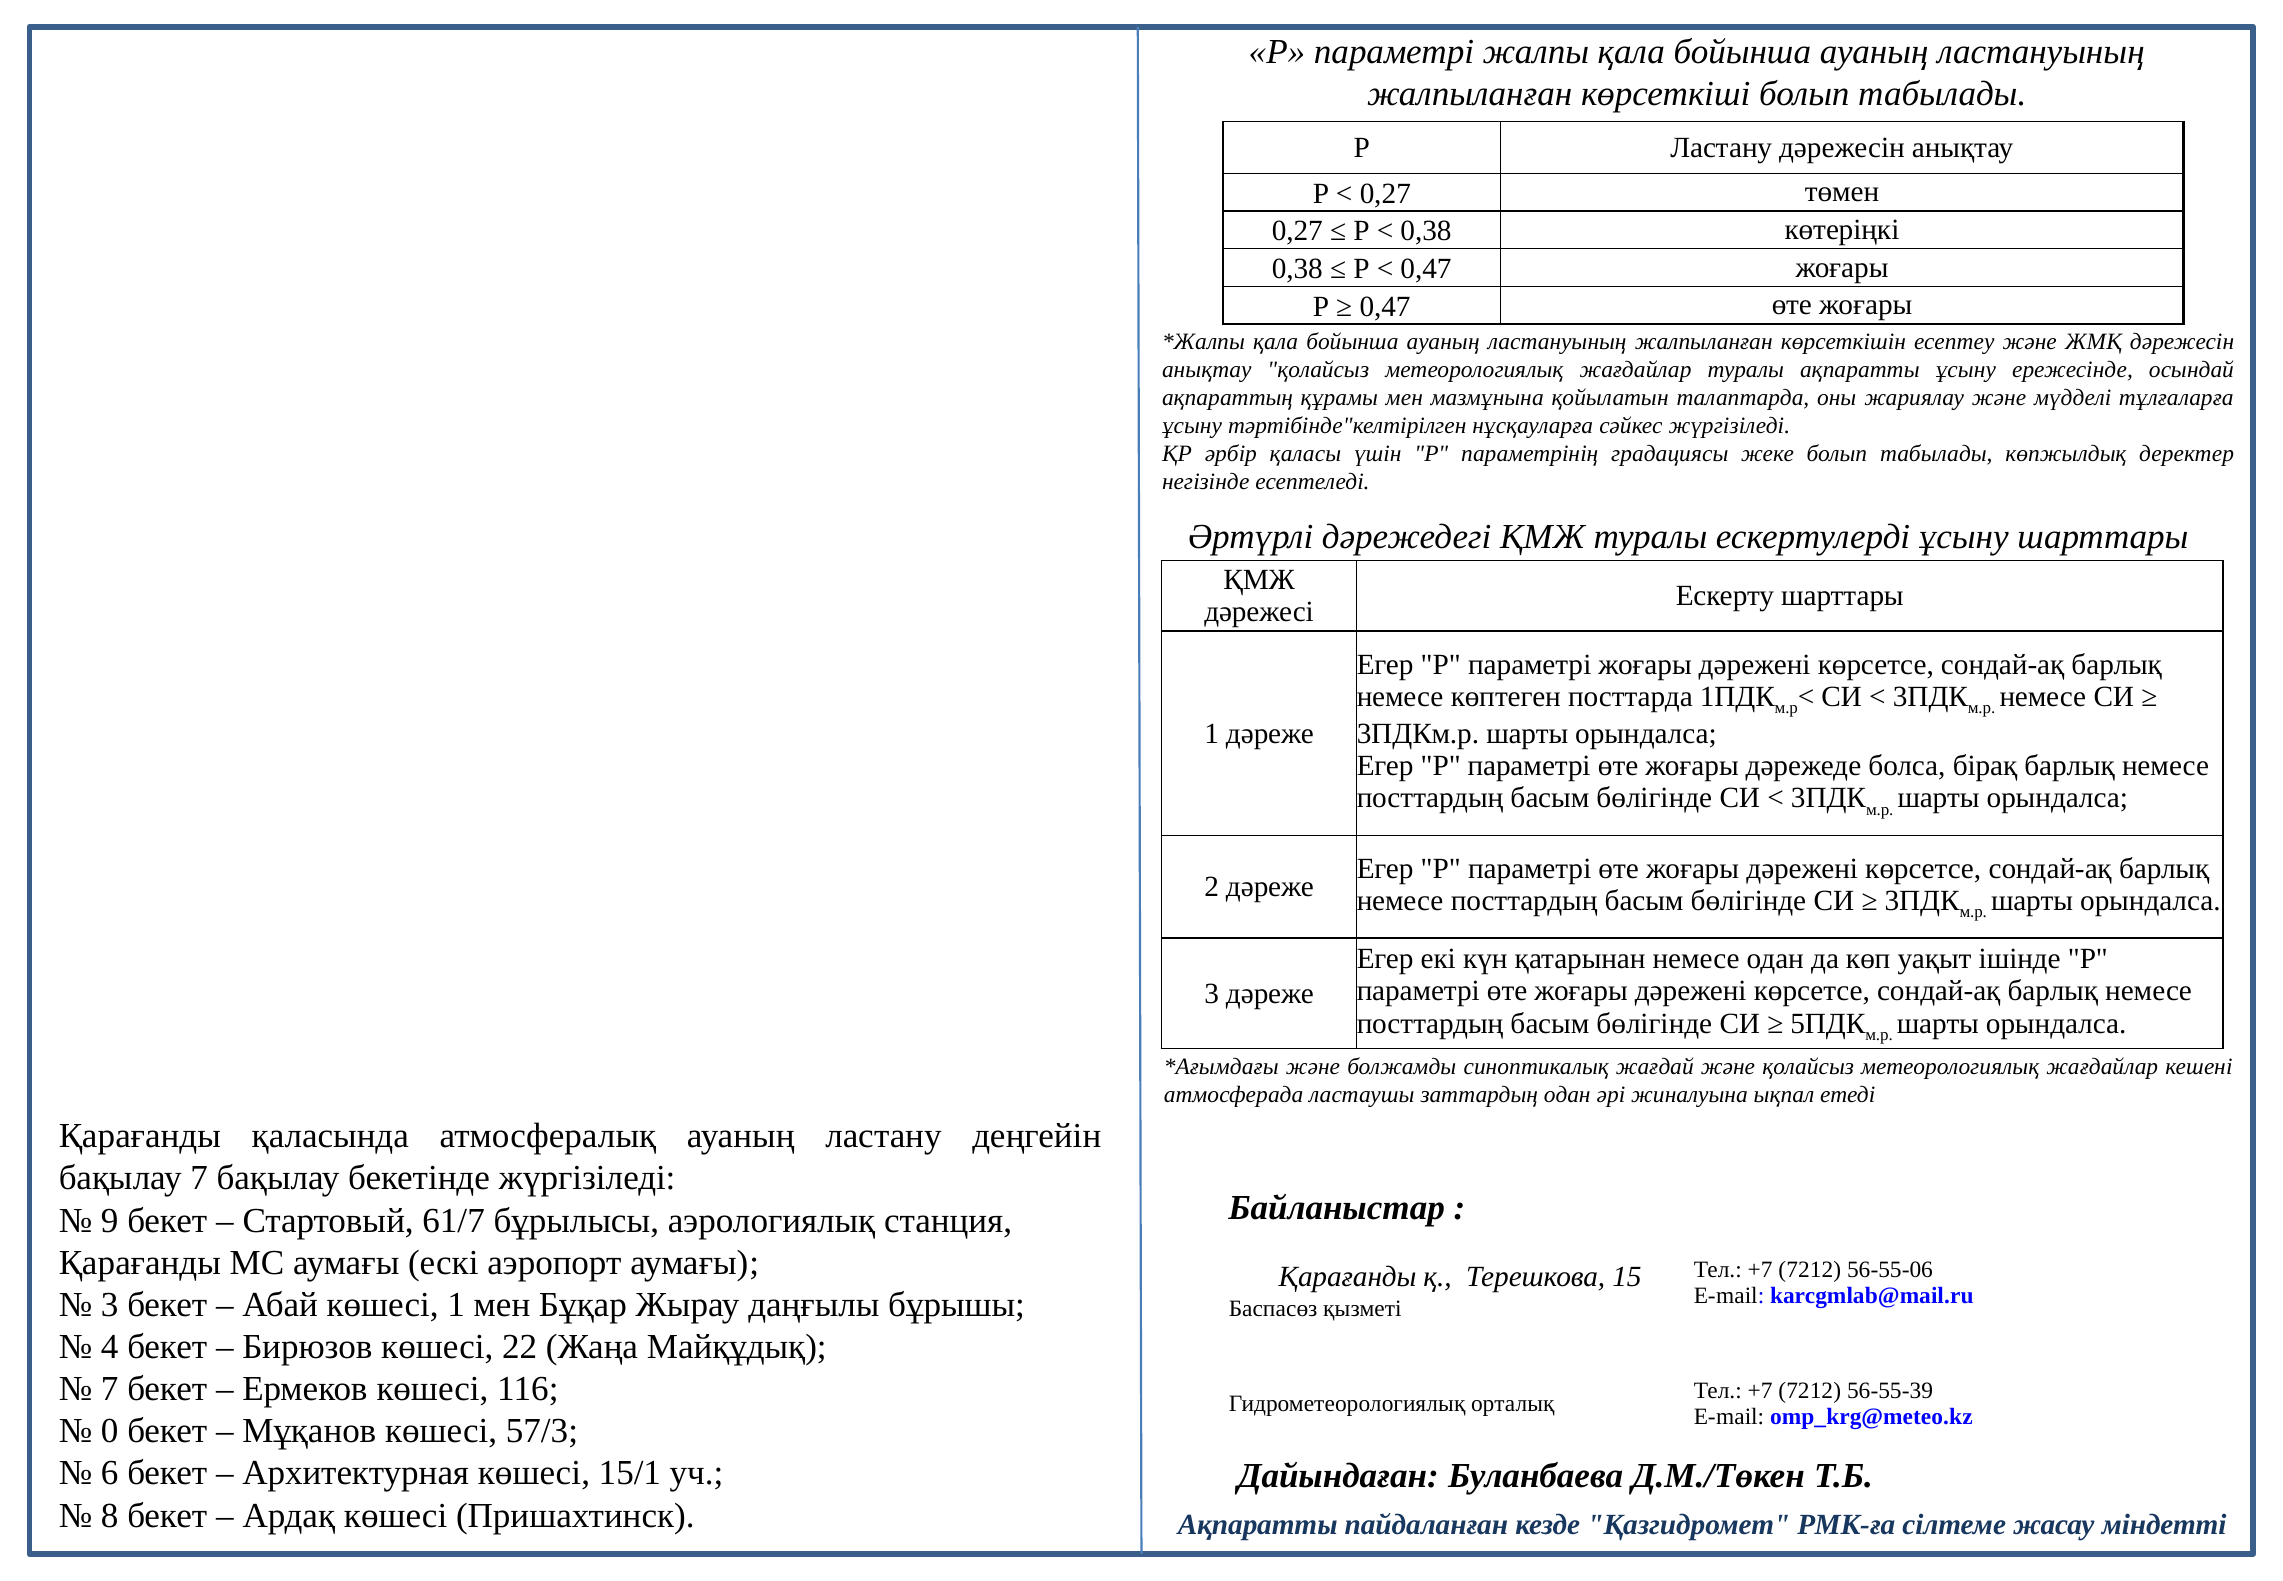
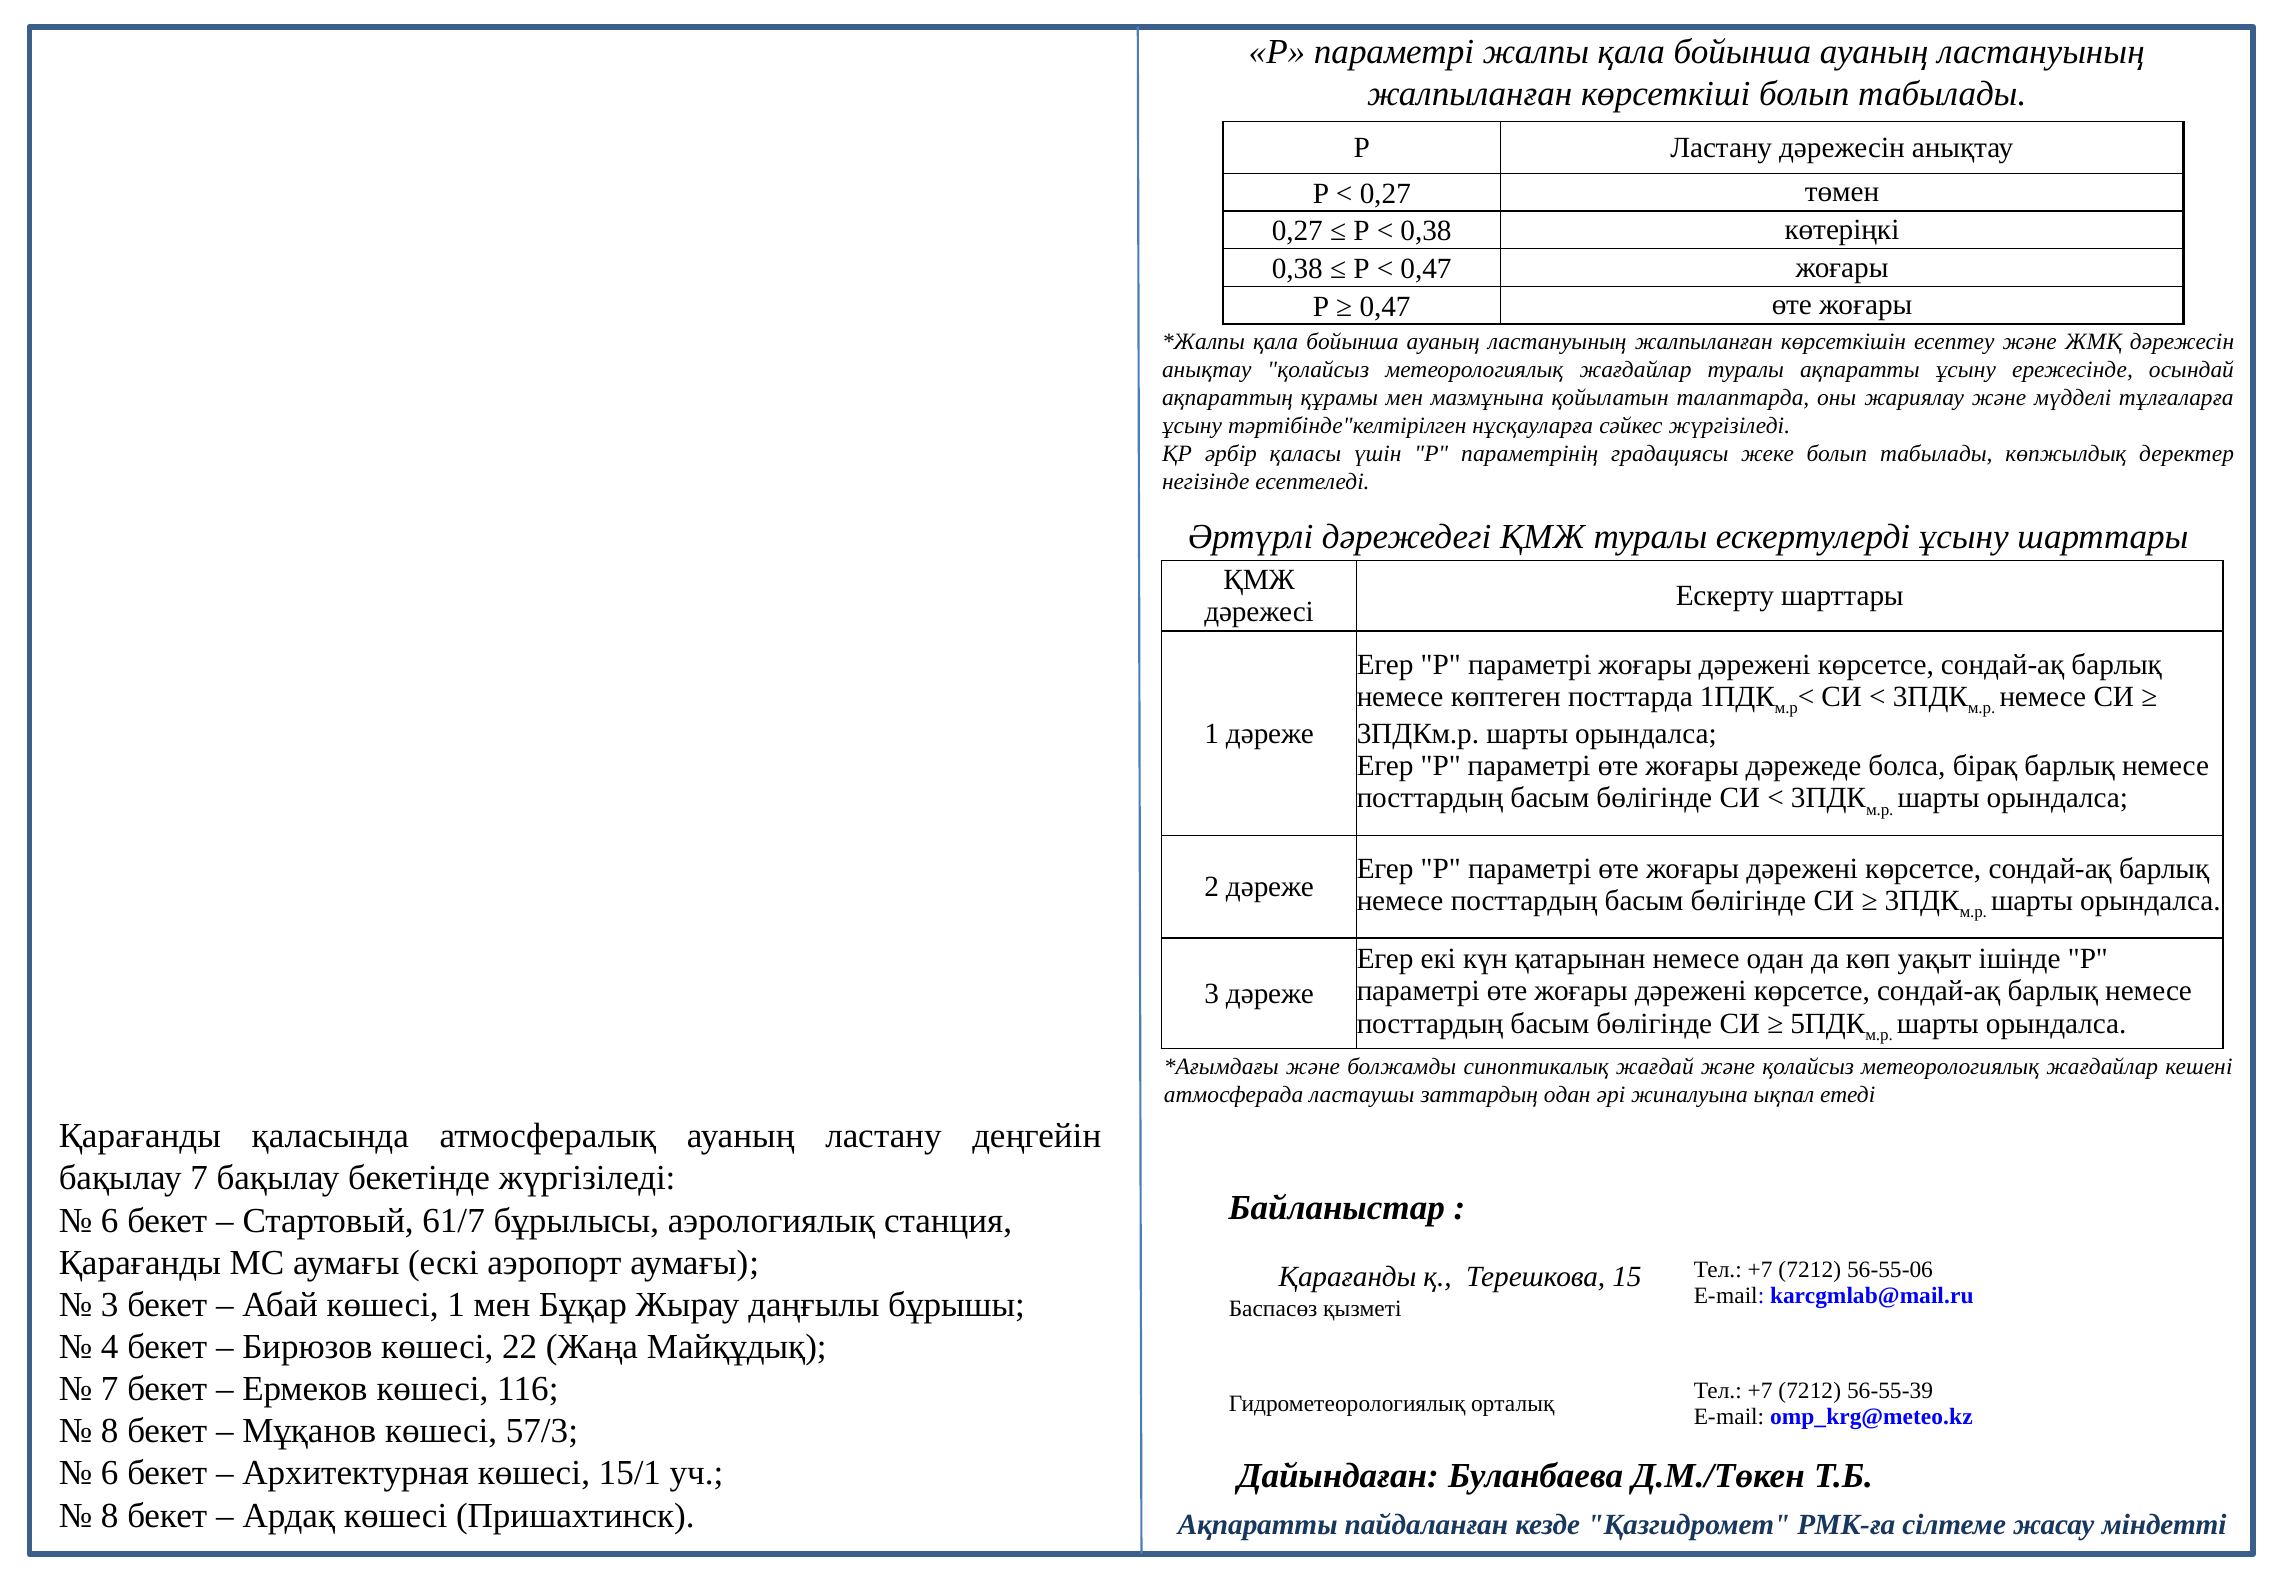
9: 9 -> 6 (110, 1220)
0: 0 -> 8 (110, 1431)
